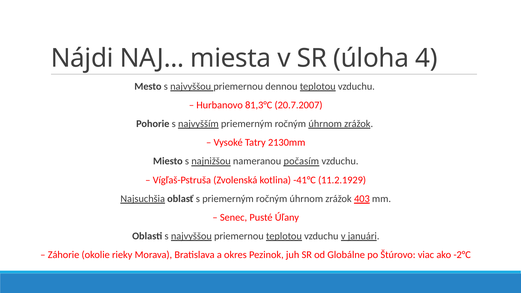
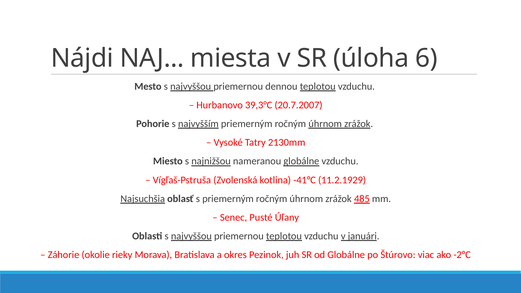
4: 4 -> 6 (426, 58)
81,3°C: 81,3°C -> 39,3°C (259, 105)
nameranou počasím: počasím -> globálne (301, 161)
403: 403 -> 485 (362, 199)
